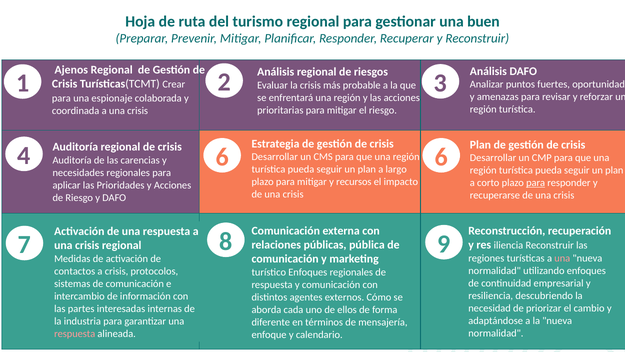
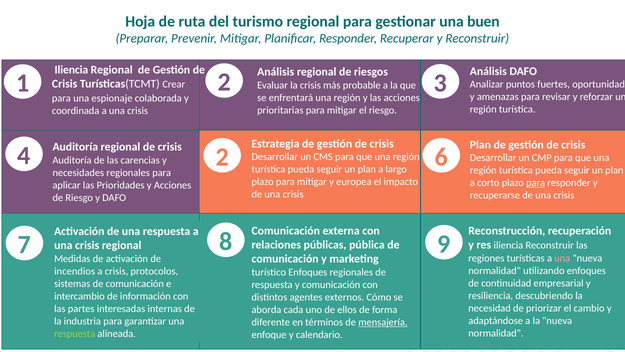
Ajenos: Ajenos -> Iliencia (71, 70)
4 6: 6 -> 2 (222, 157)
recursos: recursos -> europea (354, 182)
contactos: contactos -> incendios (75, 271)
mensajería underline: none -> present (383, 322)
respuesta colour: pink -> light green (75, 333)
